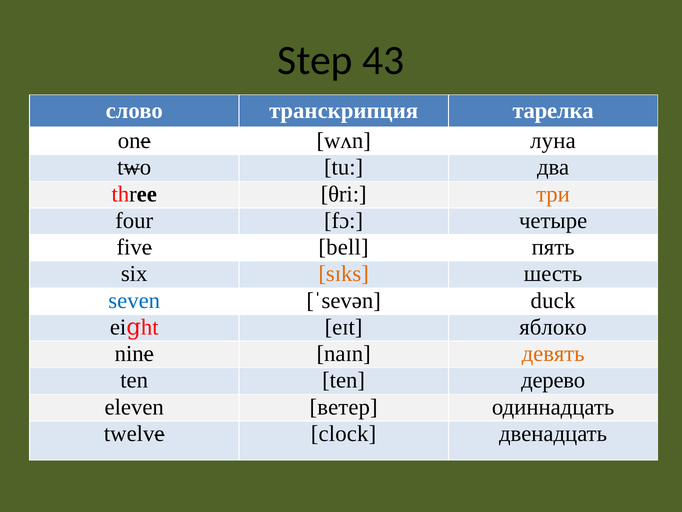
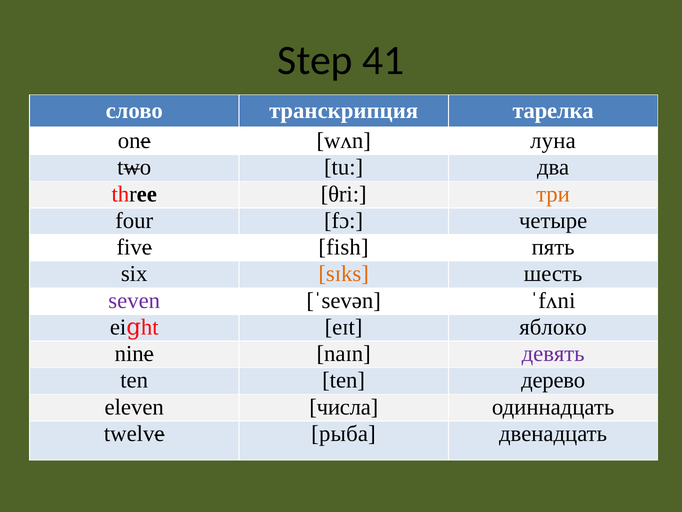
43: 43 -> 41 (383, 60)
bell: bell -> fish (344, 247)
seven colour: blue -> purple (134, 300)
duck: duck -> ˈfʌni (553, 300)
девять colour: orange -> purple (553, 353)
ветер: ветер -> числа (344, 407)
clock: clock -> рыба (344, 433)
